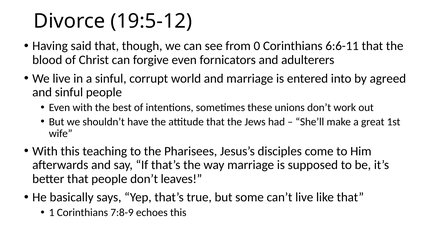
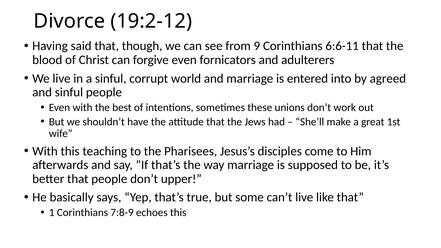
19:5-12: 19:5-12 -> 19:2-12 (151, 21)
0: 0 -> 9 (257, 46)
leaves: leaves -> upper (181, 179)
